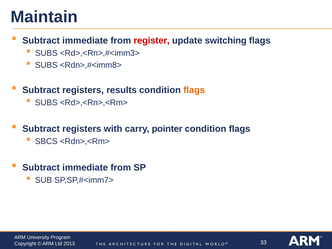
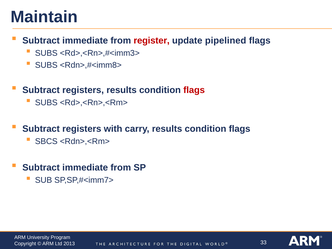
switching: switching -> pipelined (226, 41)
flags colour: orange -> red (194, 90)
carry pointer: pointer -> results (167, 129)
